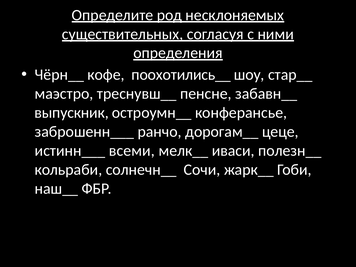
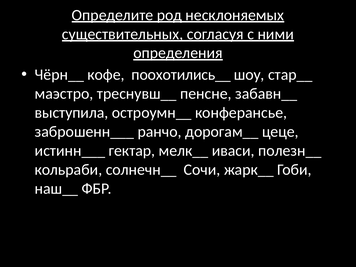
выпускник: выпускник -> выступила (72, 113)
всеми: всеми -> гектар (132, 151)
